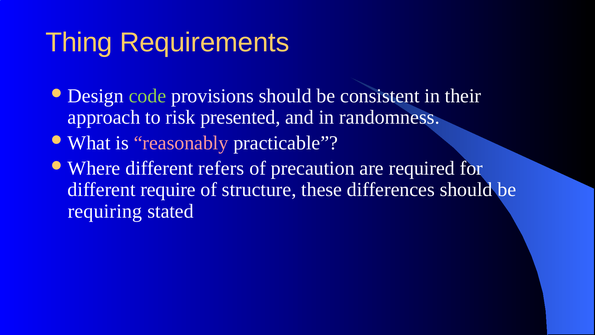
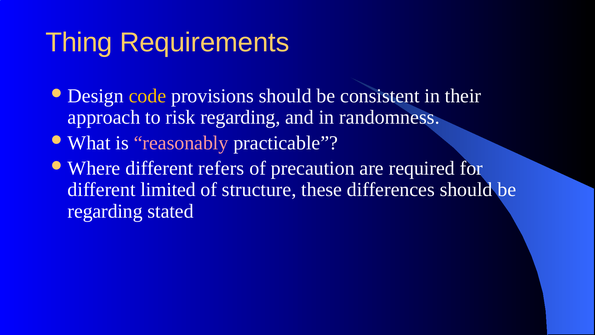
code colour: light green -> yellow (147, 96)
risk presented: presented -> regarding (240, 117)
require: require -> limited (168, 190)
requiring: requiring -> regarding (105, 211)
